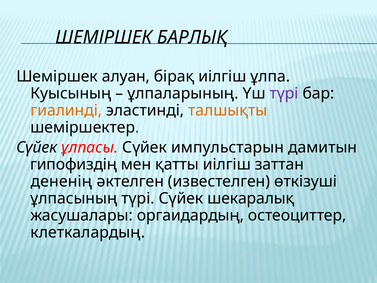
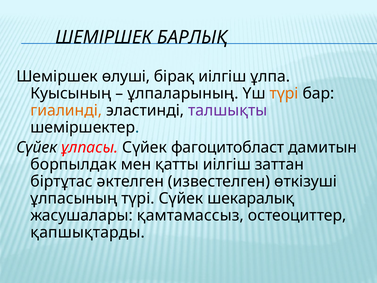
алуан: алуан -> өлуші (126, 76)
түрі colour: purple -> orange (284, 93)
талшықты colour: orange -> purple (228, 110)
импульстарын: импульстарын -> фагоцитобласт (228, 147)
гипофиздің: гипофиздің -> борпылдак (74, 164)
дененің: дененің -> біртұтас (62, 181)
оргаидардың: оргаидардың -> қамтамассыз (190, 215)
клеткалардың: клеткалардың -> қапшықтарды (88, 232)
